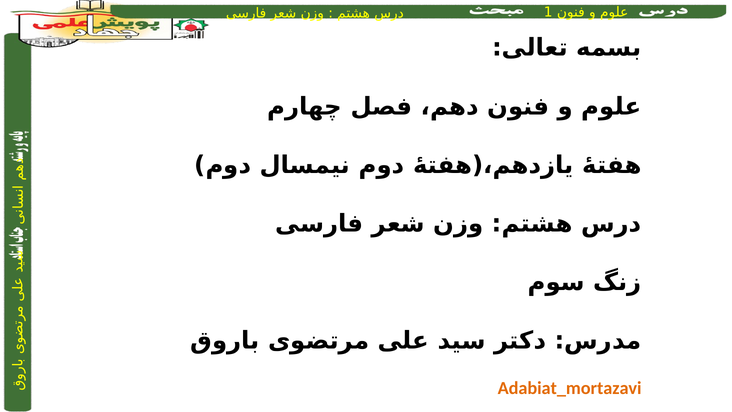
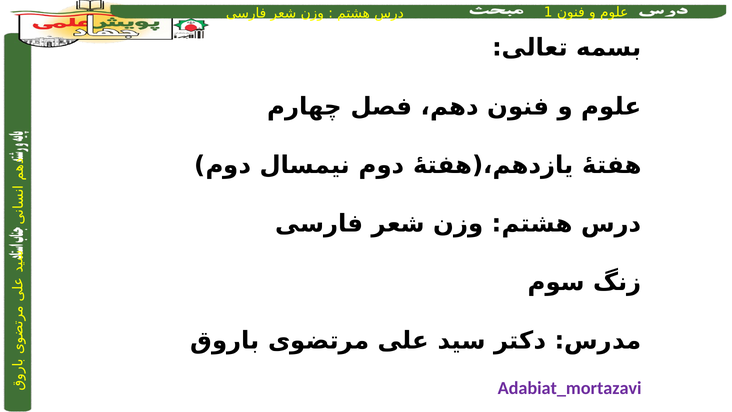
Adabiat_mortazavi colour: orange -> purple (570, 388)
